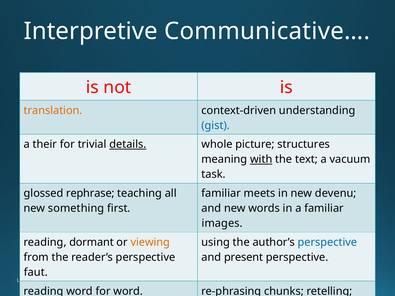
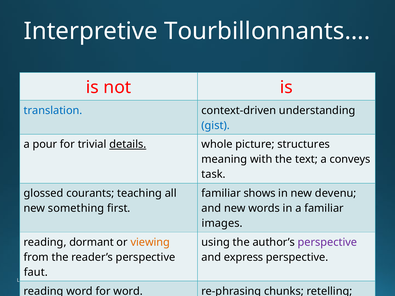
Communicative…: Communicative… -> Tourbillonnants… (267, 31)
translation colour: orange -> blue (53, 111)
their: their -> pour (45, 144)
with underline: present -> none (261, 159)
vacuum: vacuum -> conveys (350, 159)
rephrase: rephrase -> courants (90, 193)
meets: meets -> shows (260, 193)
perspective colour: blue -> purple (327, 242)
present: present -> express (244, 257)
